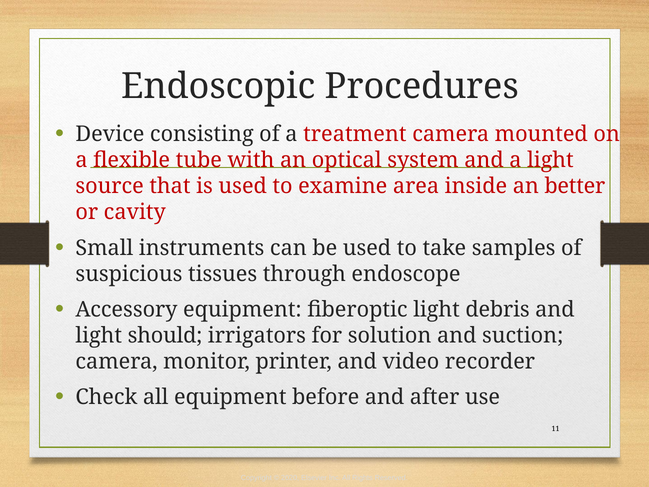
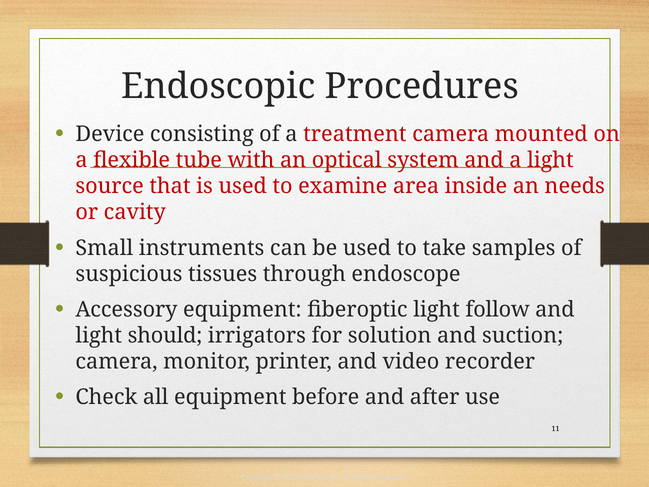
better: better -> needs (575, 186)
debris: debris -> follow (498, 309)
